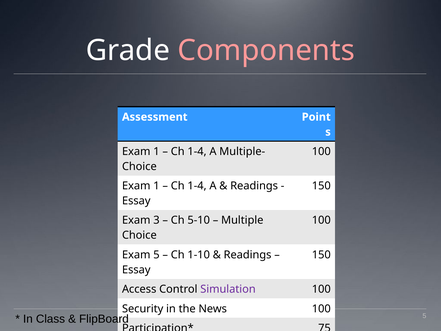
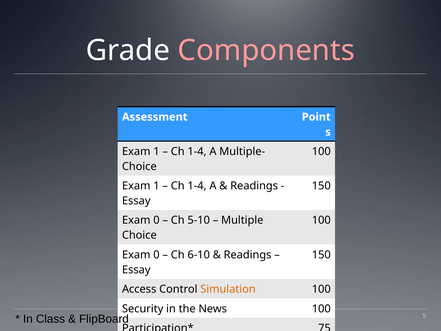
3: 3 -> 0 (156, 220)
5: 5 -> 0 (156, 255)
1-10: 1-10 -> 6-10 (199, 255)
Simulation colour: purple -> orange (228, 289)
